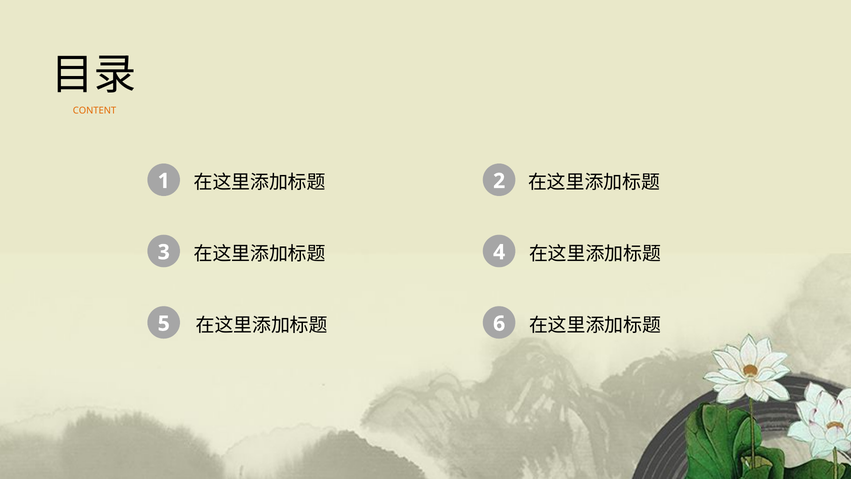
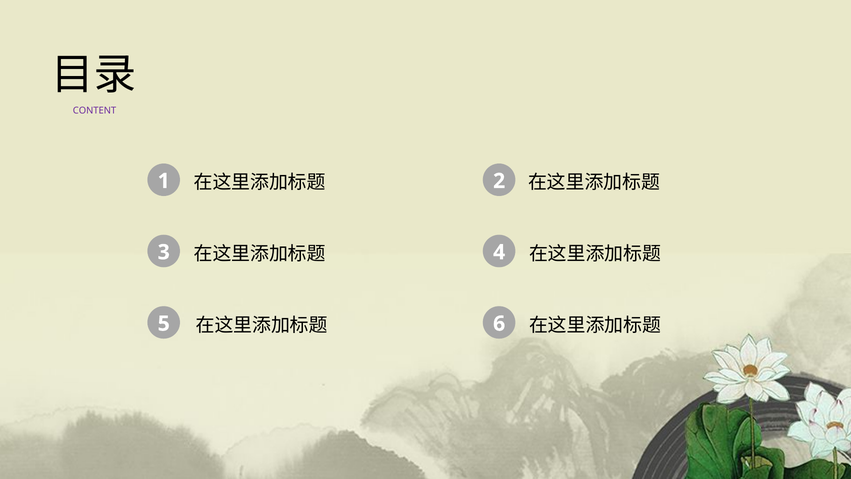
CONTENT colour: orange -> purple (94, 110)
